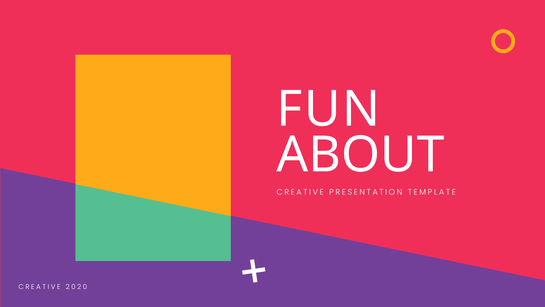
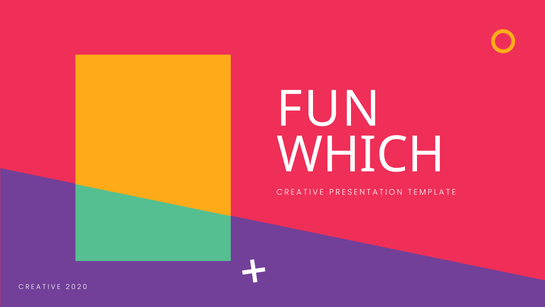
ABOUT: ABOUT -> WHICH (361, 155)
